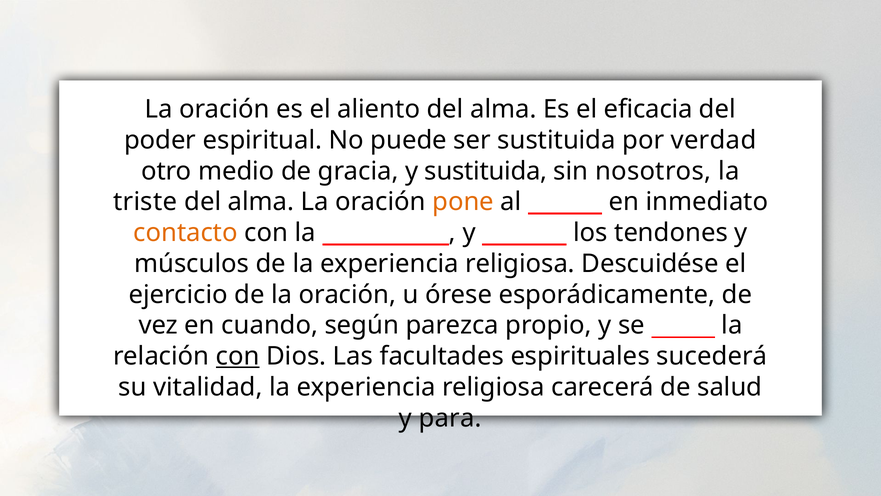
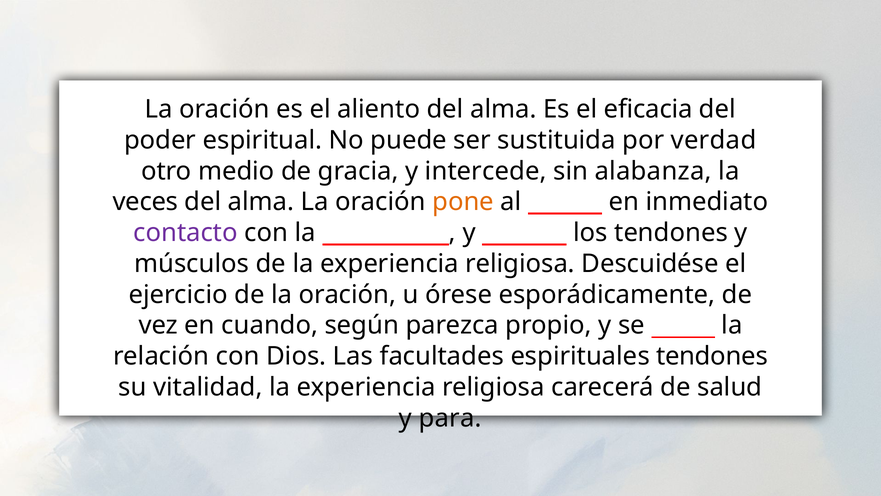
y sustituida: sustituida -> intercede (486, 171)
nosotros: nosotros -> alabanza (653, 171)
triste: triste -> veces (145, 202)
contacto colour: orange -> purple (186, 233)
con underline: present -> none (238, 356)
espirituales sucederá: sucederá -> tendones (712, 356)
